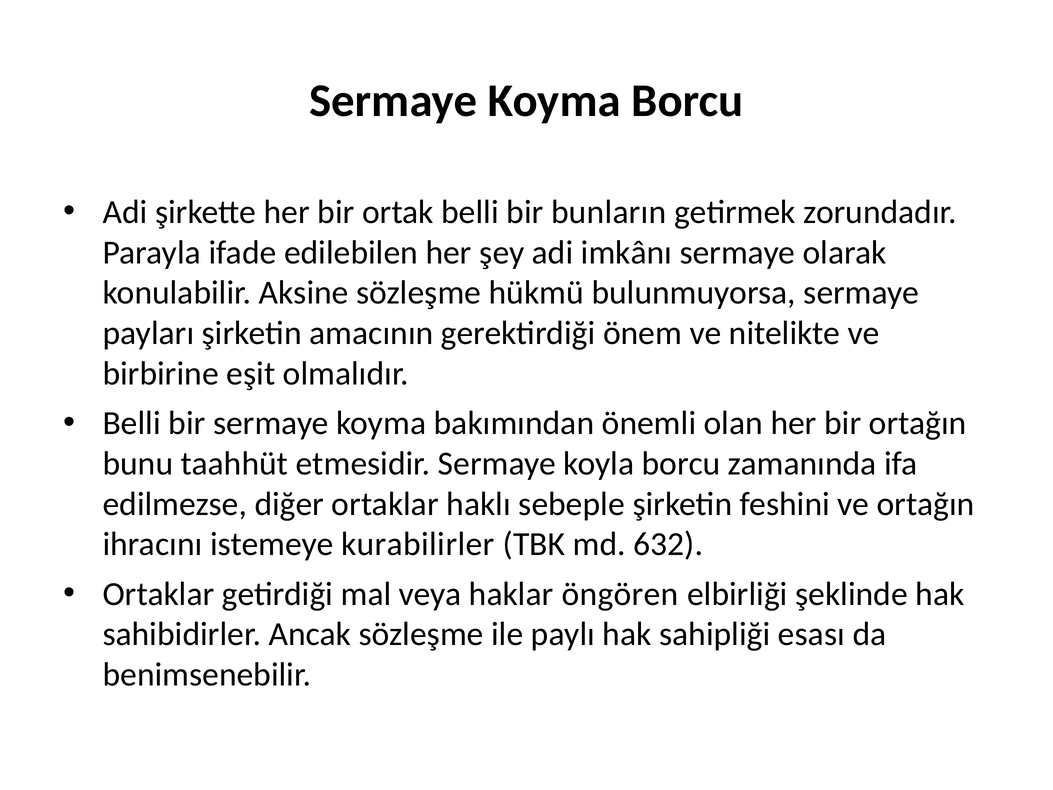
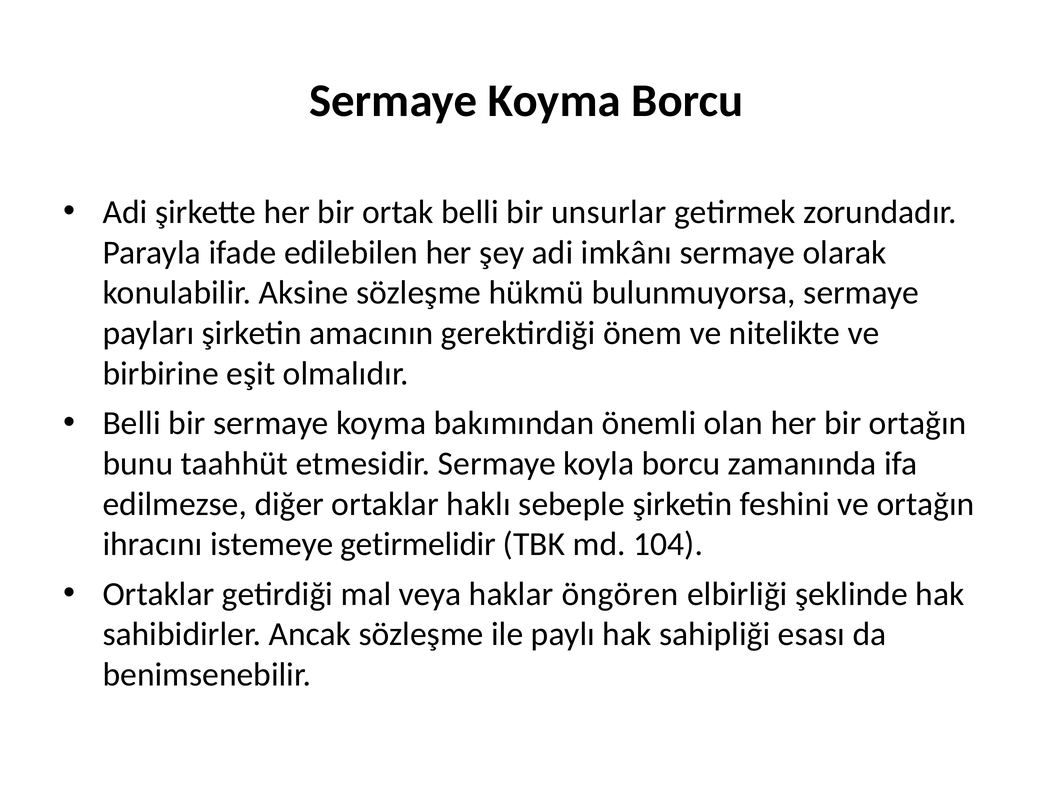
bunların: bunların -> unsurlar (609, 212)
kurabilirler: kurabilirler -> getirmelidir (418, 544)
632: 632 -> 104 (668, 544)
